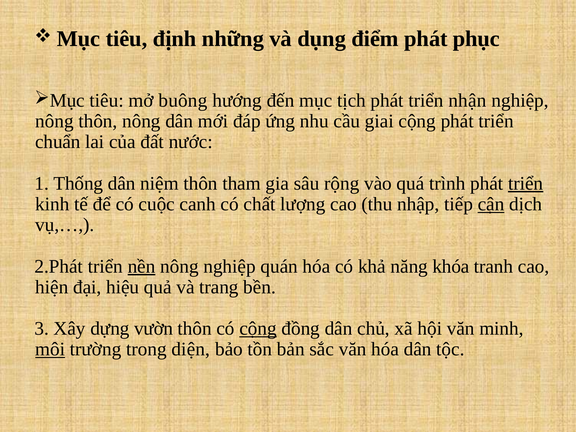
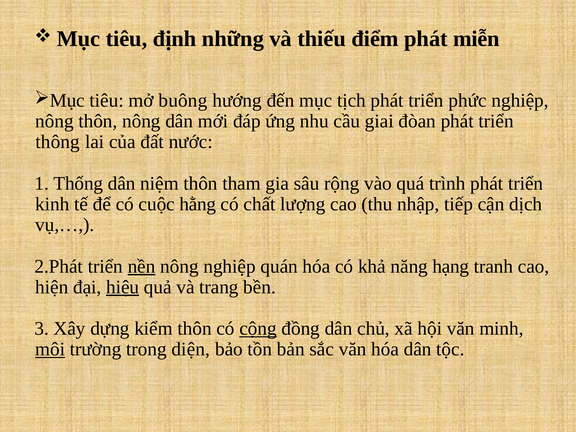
dụng: dụng -> thiếu (322, 39)
phục: phục -> miễn (476, 39)
nhận: nhận -> phức (468, 101)
giai cộng: cộng -> đòan (417, 121)
chuẩn: chuẩn -> thông (58, 142)
triển underline: present -> none (526, 183)
canh: canh -> hằng (198, 204)
cận underline: present -> none (491, 204)
khóa: khóa -> hạng (451, 266)
hiệu underline: none -> present (123, 287)
vườn: vườn -> kiểm (154, 329)
